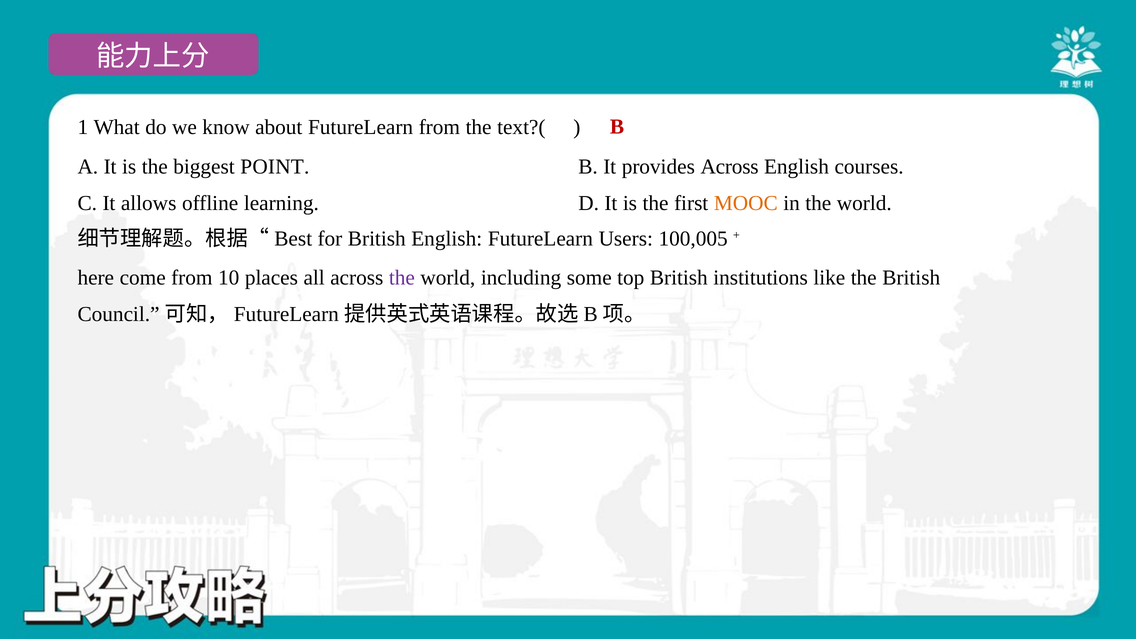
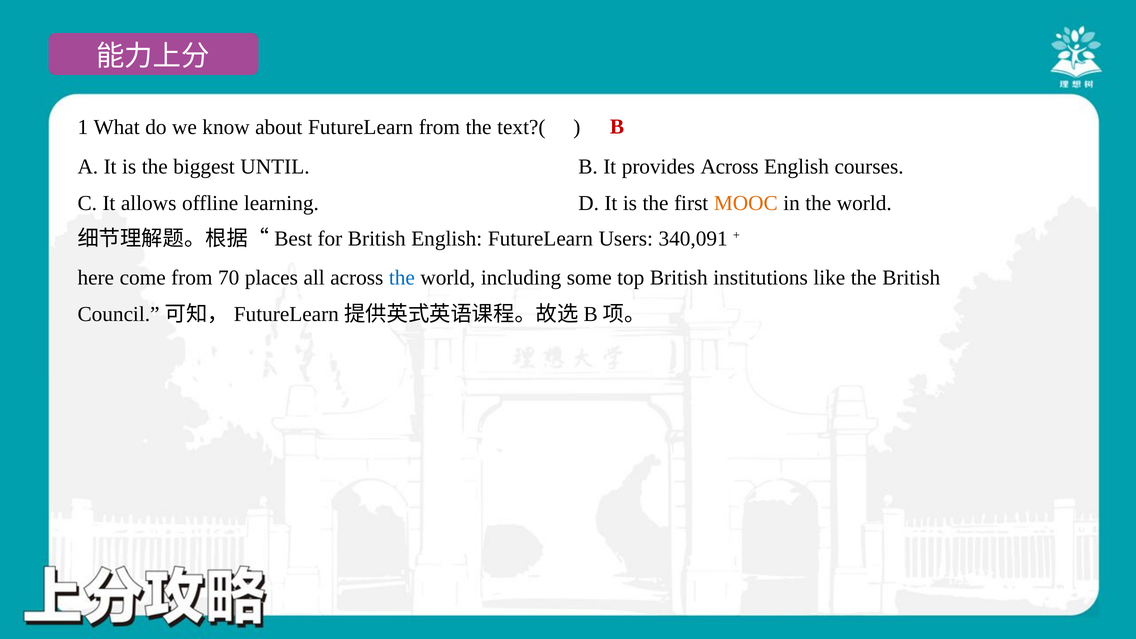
POINT: POINT -> UNTIL (275, 167)
100,005: 100,005 -> 340,091 (693, 239)
10: 10 -> 70 (229, 278)
the colour: purple -> blue (402, 278)
